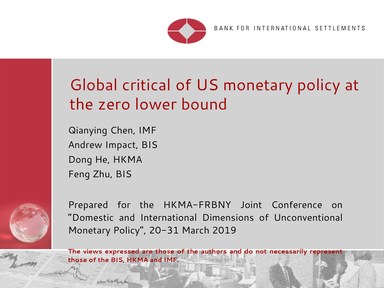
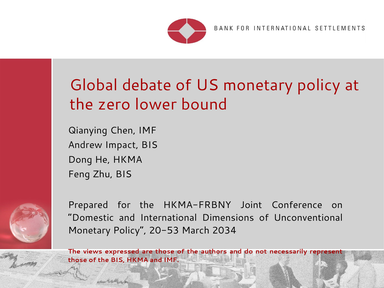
critical: critical -> debate (147, 85)
20-31: 20-31 -> 20-53 (164, 230)
2019: 2019 -> 2034 (224, 230)
